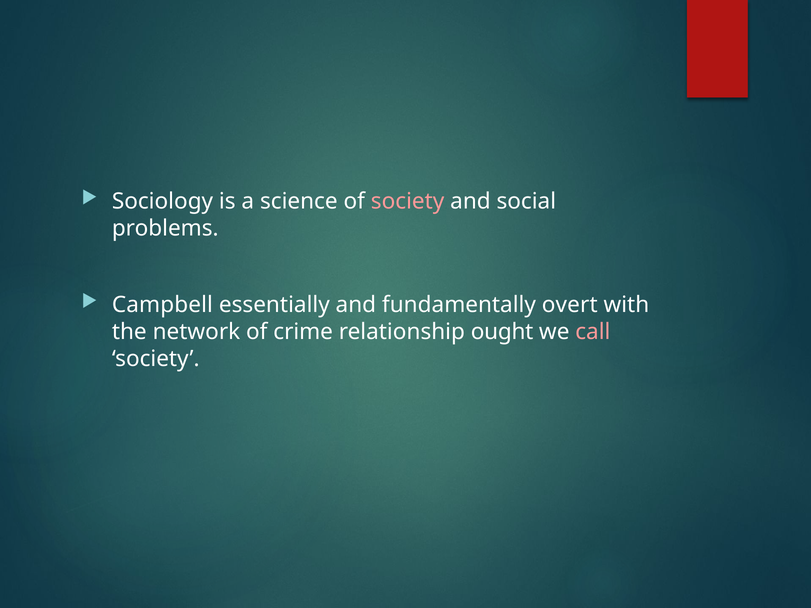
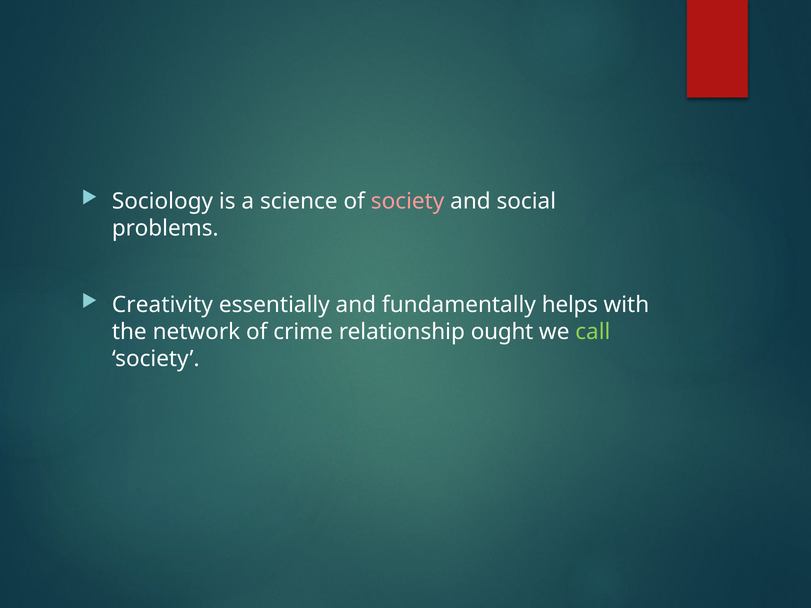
Campbell: Campbell -> Creativity (162, 305)
overt: overt -> helps (570, 305)
call colour: pink -> light green (593, 332)
